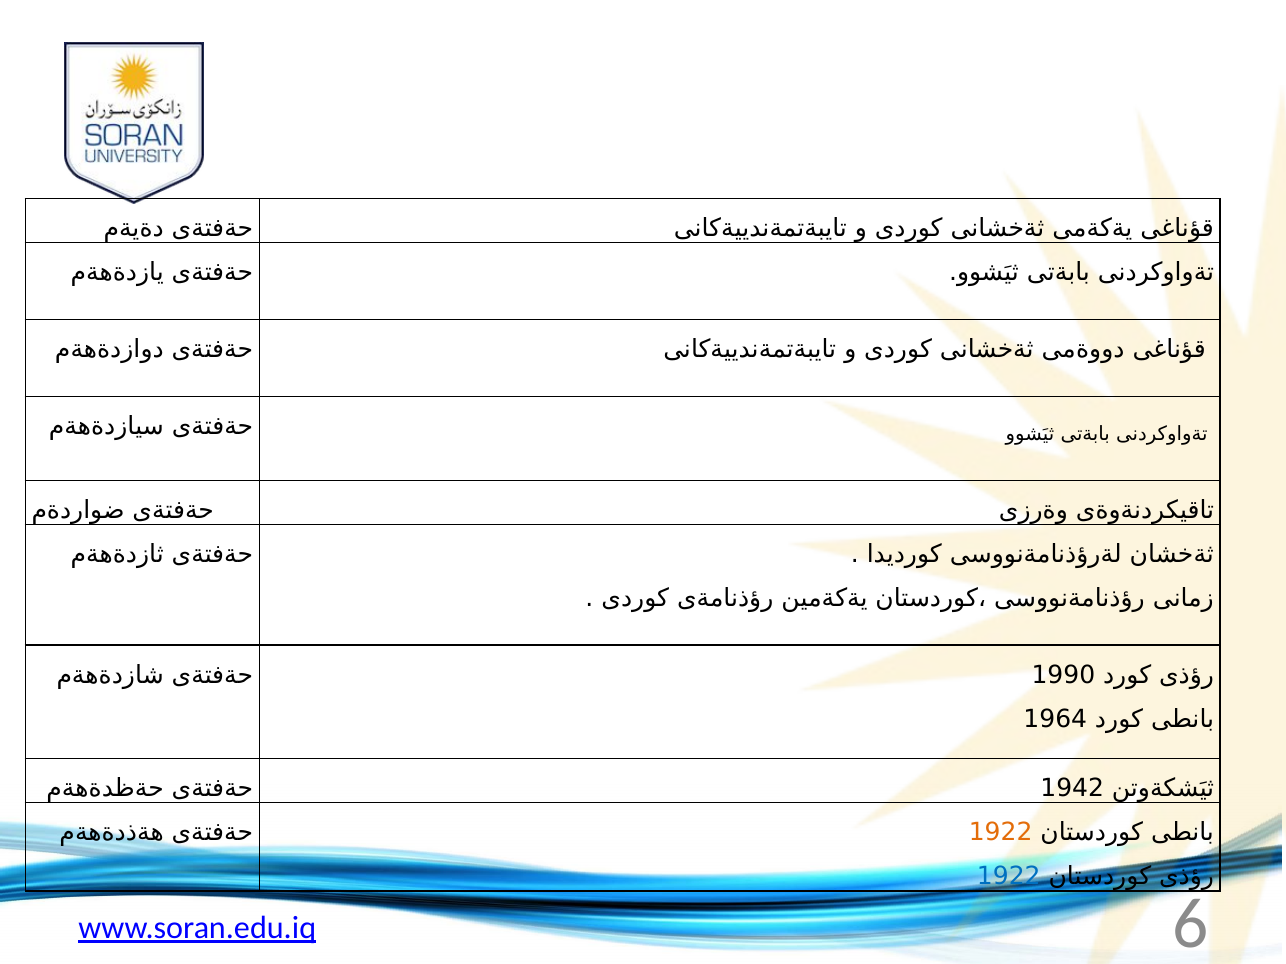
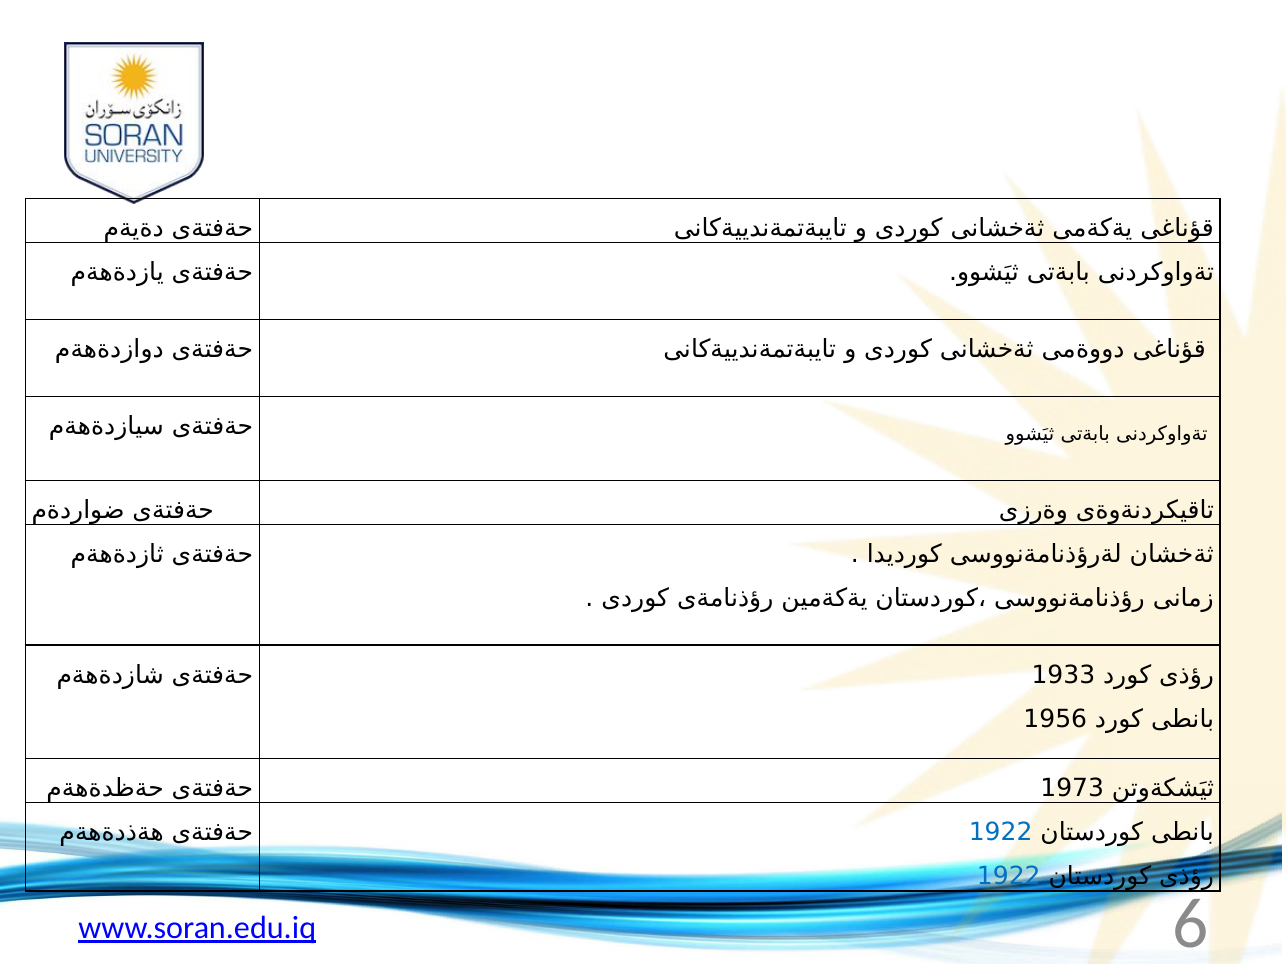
1990: 1990 -> 1933 (1063, 675)
1964: 1964 -> 1956 (1055, 719)
1942: 1942 -> 1973 (1072, 789)
1922 colour: orange -> blue (1001, 833)
